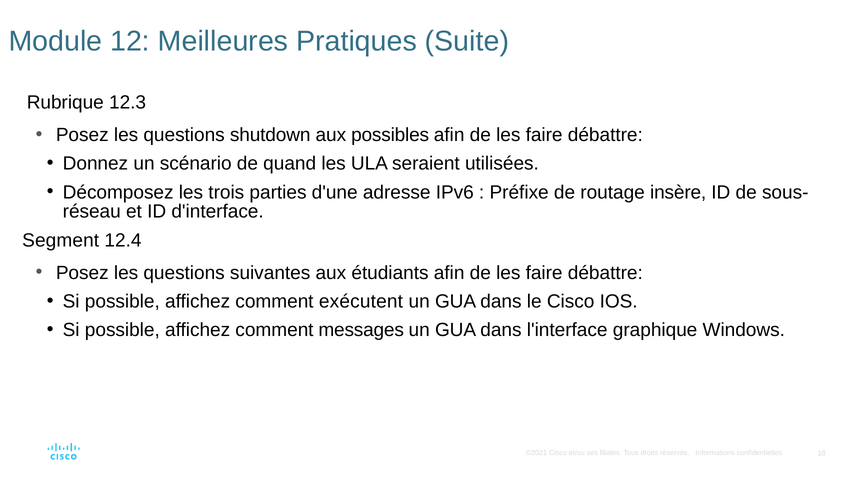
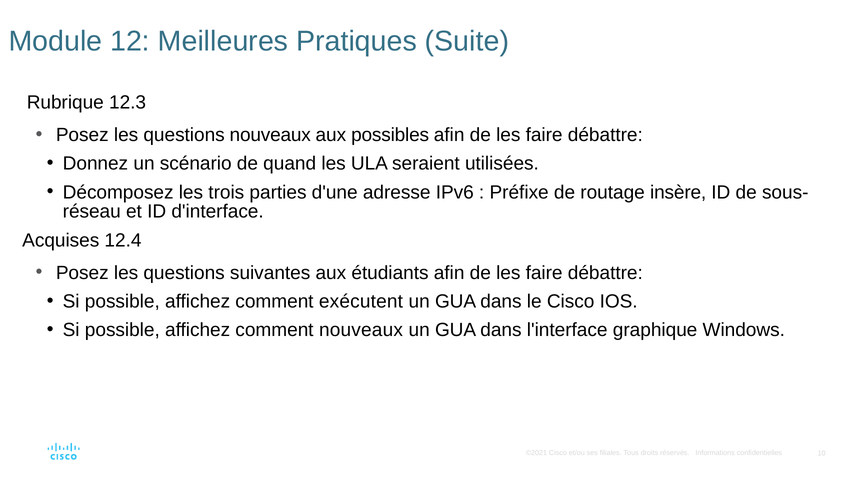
questions shutdown: shutdown -> nouveaux (270, 135)
Segment: Segment -> Acquises (61, 240)
comment messages: messages -> nouveaux (361, 330)
